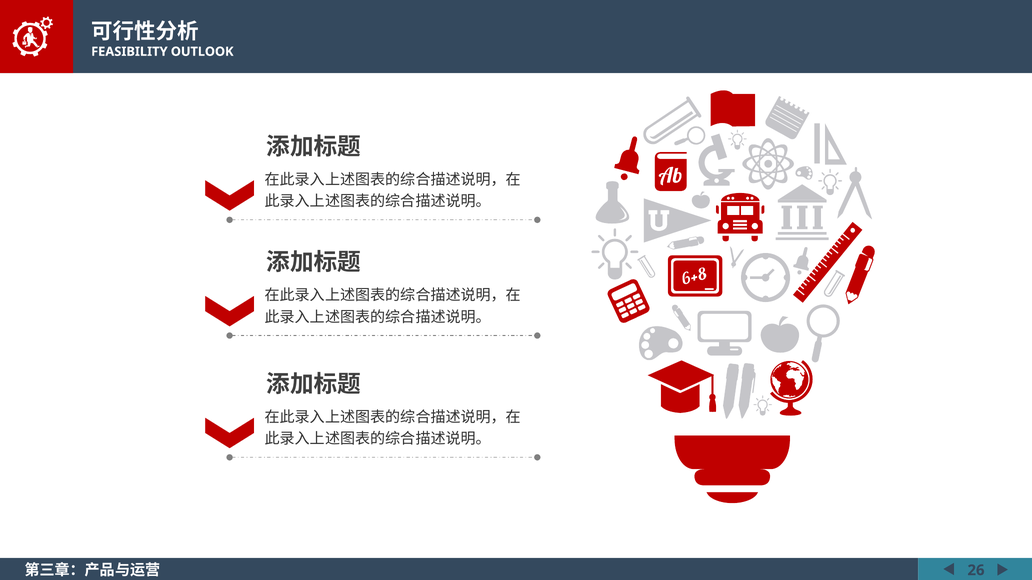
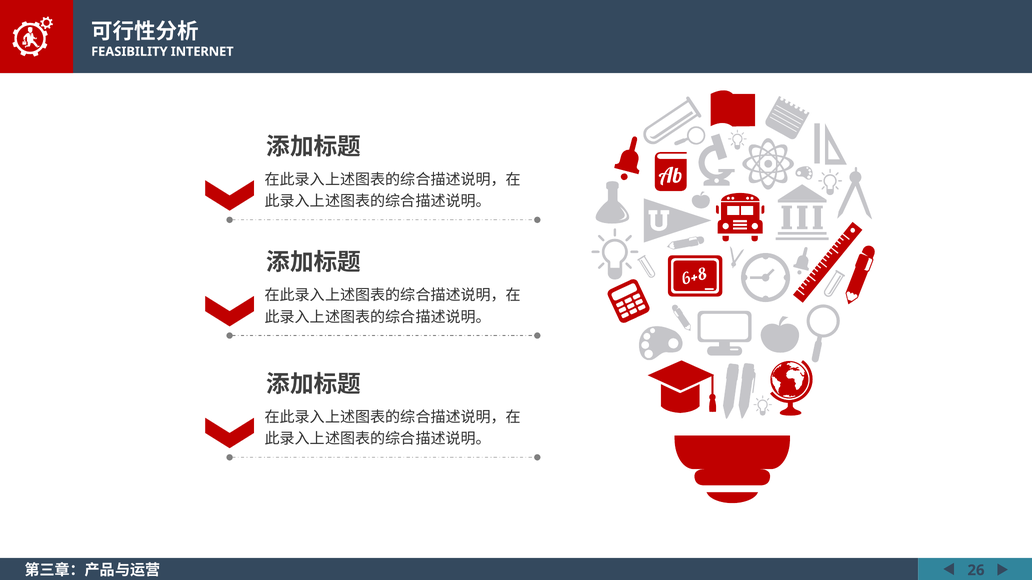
OUTLOOK: OUTLOOK -> INTERNET (202, 52)
